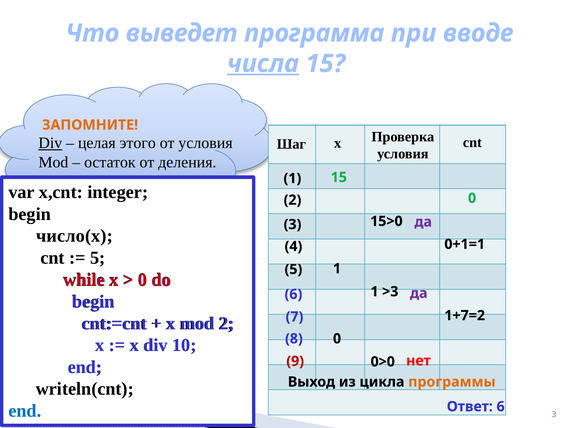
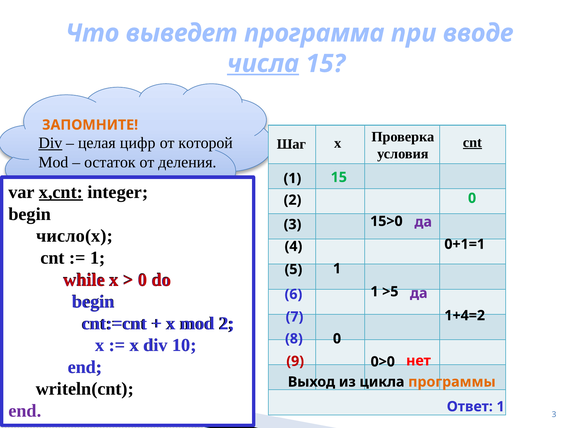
этого: этого -> цифр (138, 143)
от условия: условия -> которой (206, 143)
cnt underline: none -> present (472, 142)
x,cnt underline: none -> present (61, 192)
5: 5 -> 1 (98, 257)
>3: >3 -> >5 (390, 291)
1+7=2: 1+7=2 -> 1+4=2 (465, 315)
end colour: blue -> purple (25, 410)
Ответ 6: 6 -> 1 (501, 406)
